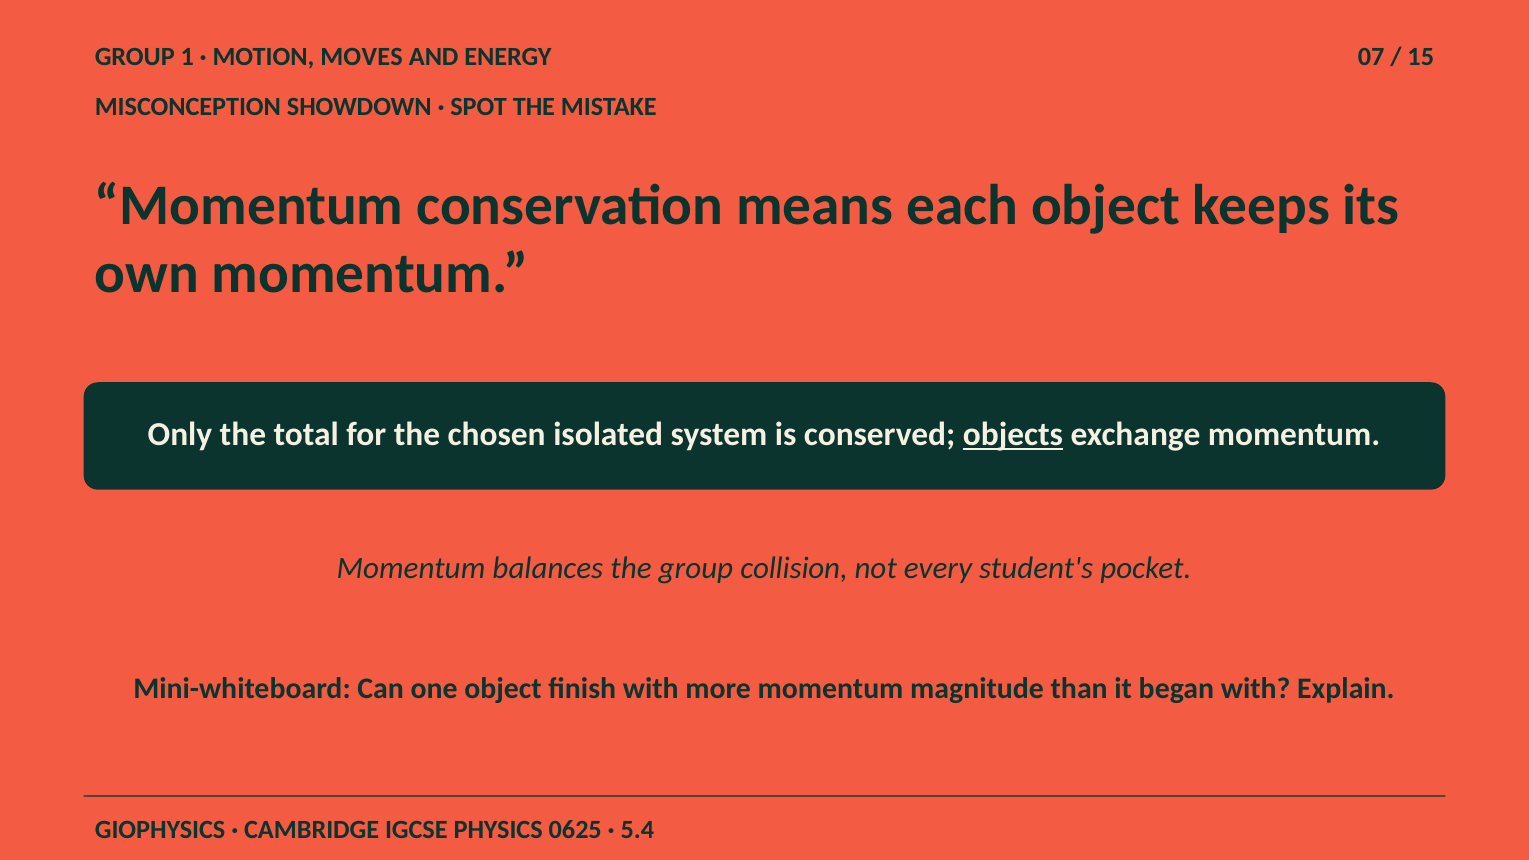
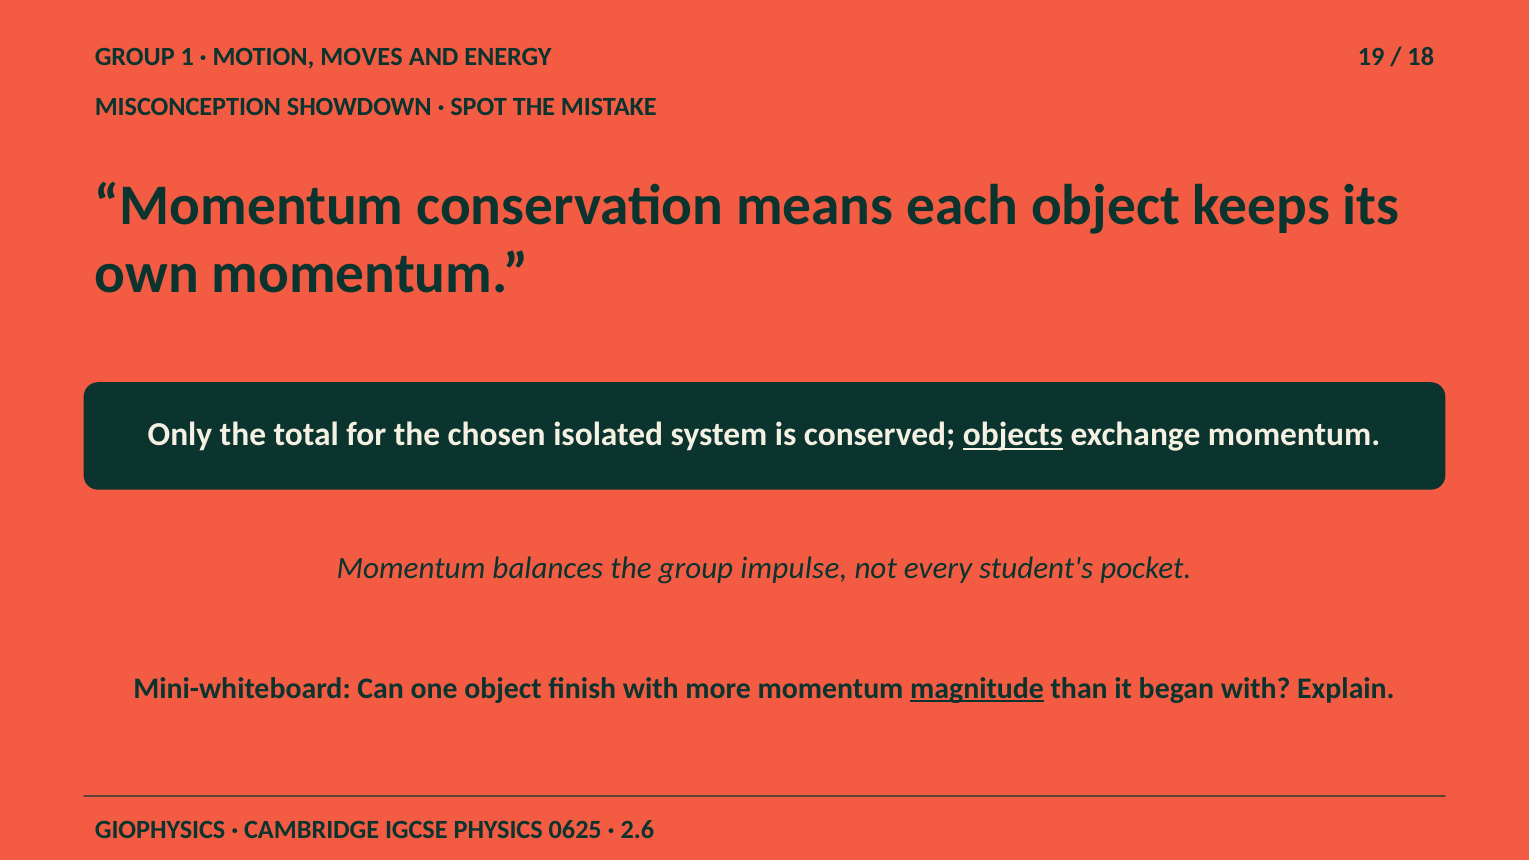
07: 07 -> 19 (1371, 57)
15: 15 -> 18 (1421, 57)
collision: collision -> impulse (794, 569)
magnitude underline: none -> present (977, 689)
5.4: 5.4 -> 2.6 (637, 830)
